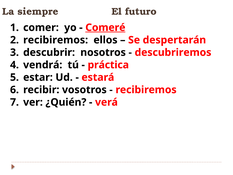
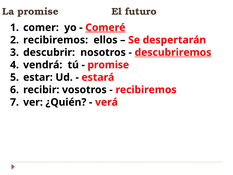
La siempre: siempre -> promise (38, 12)
descubriremos underline: none -> present (173, 52)
práctica: práctica -> promise (108, 65)
